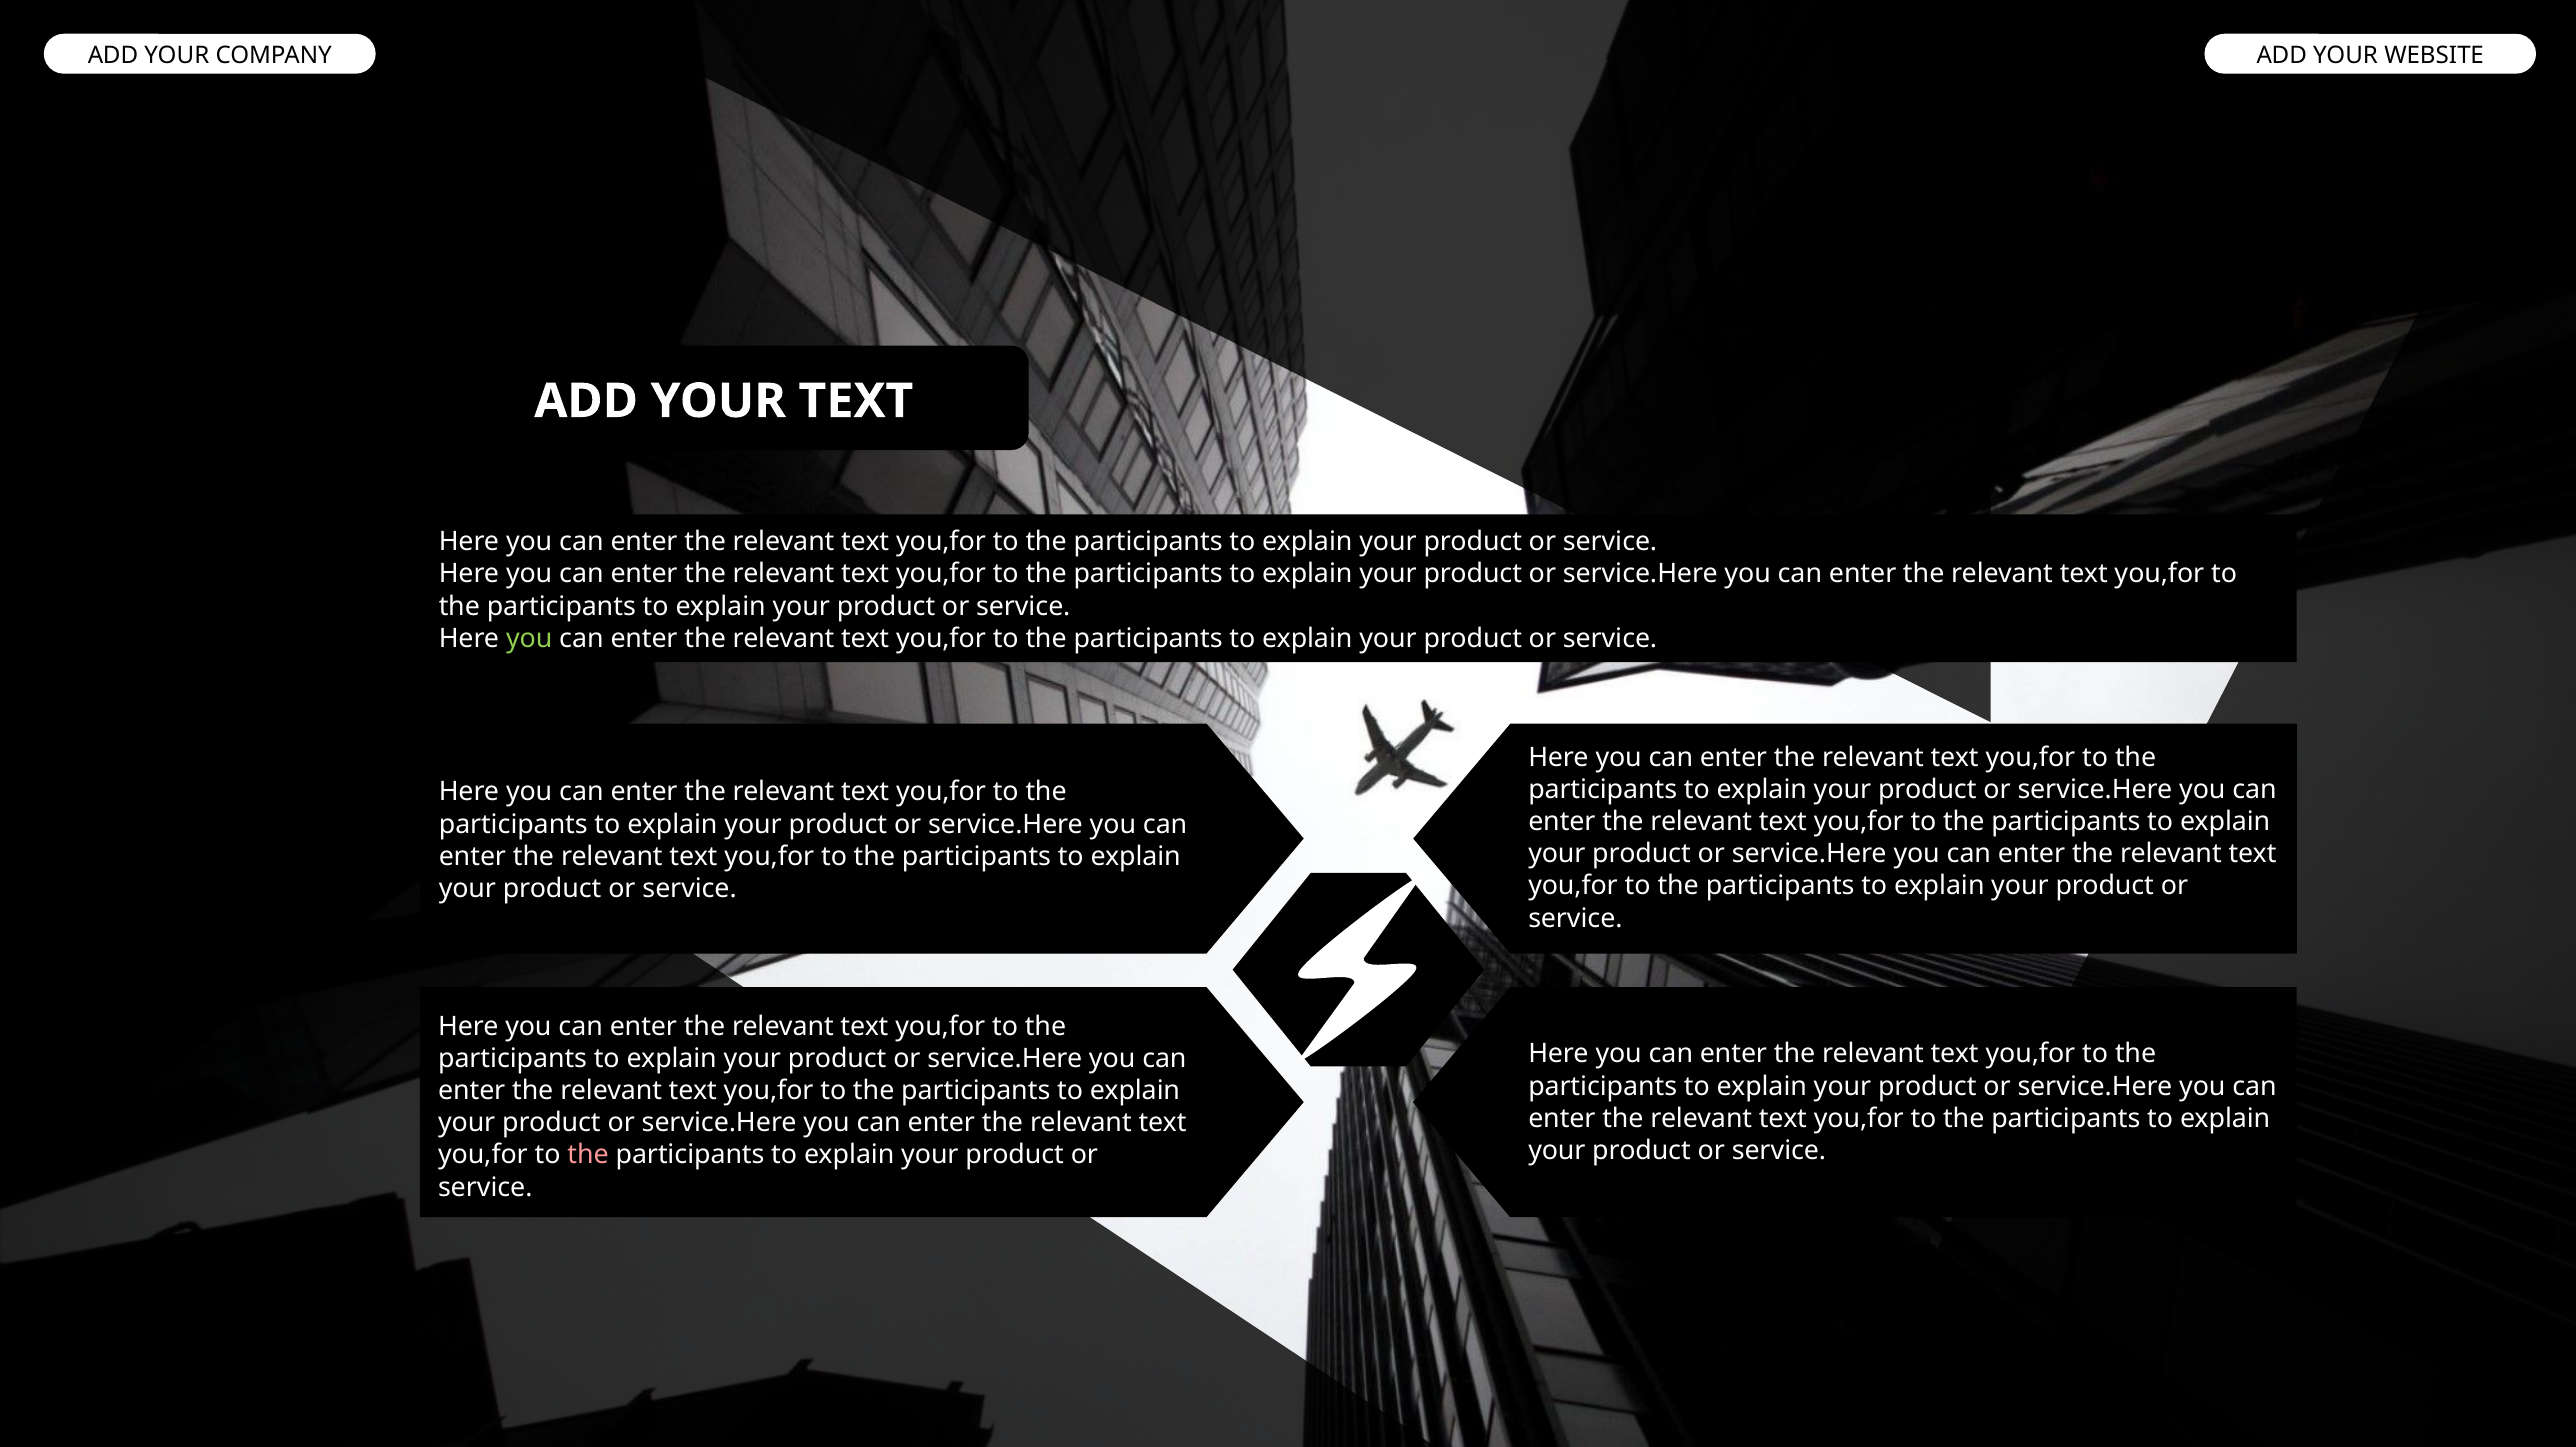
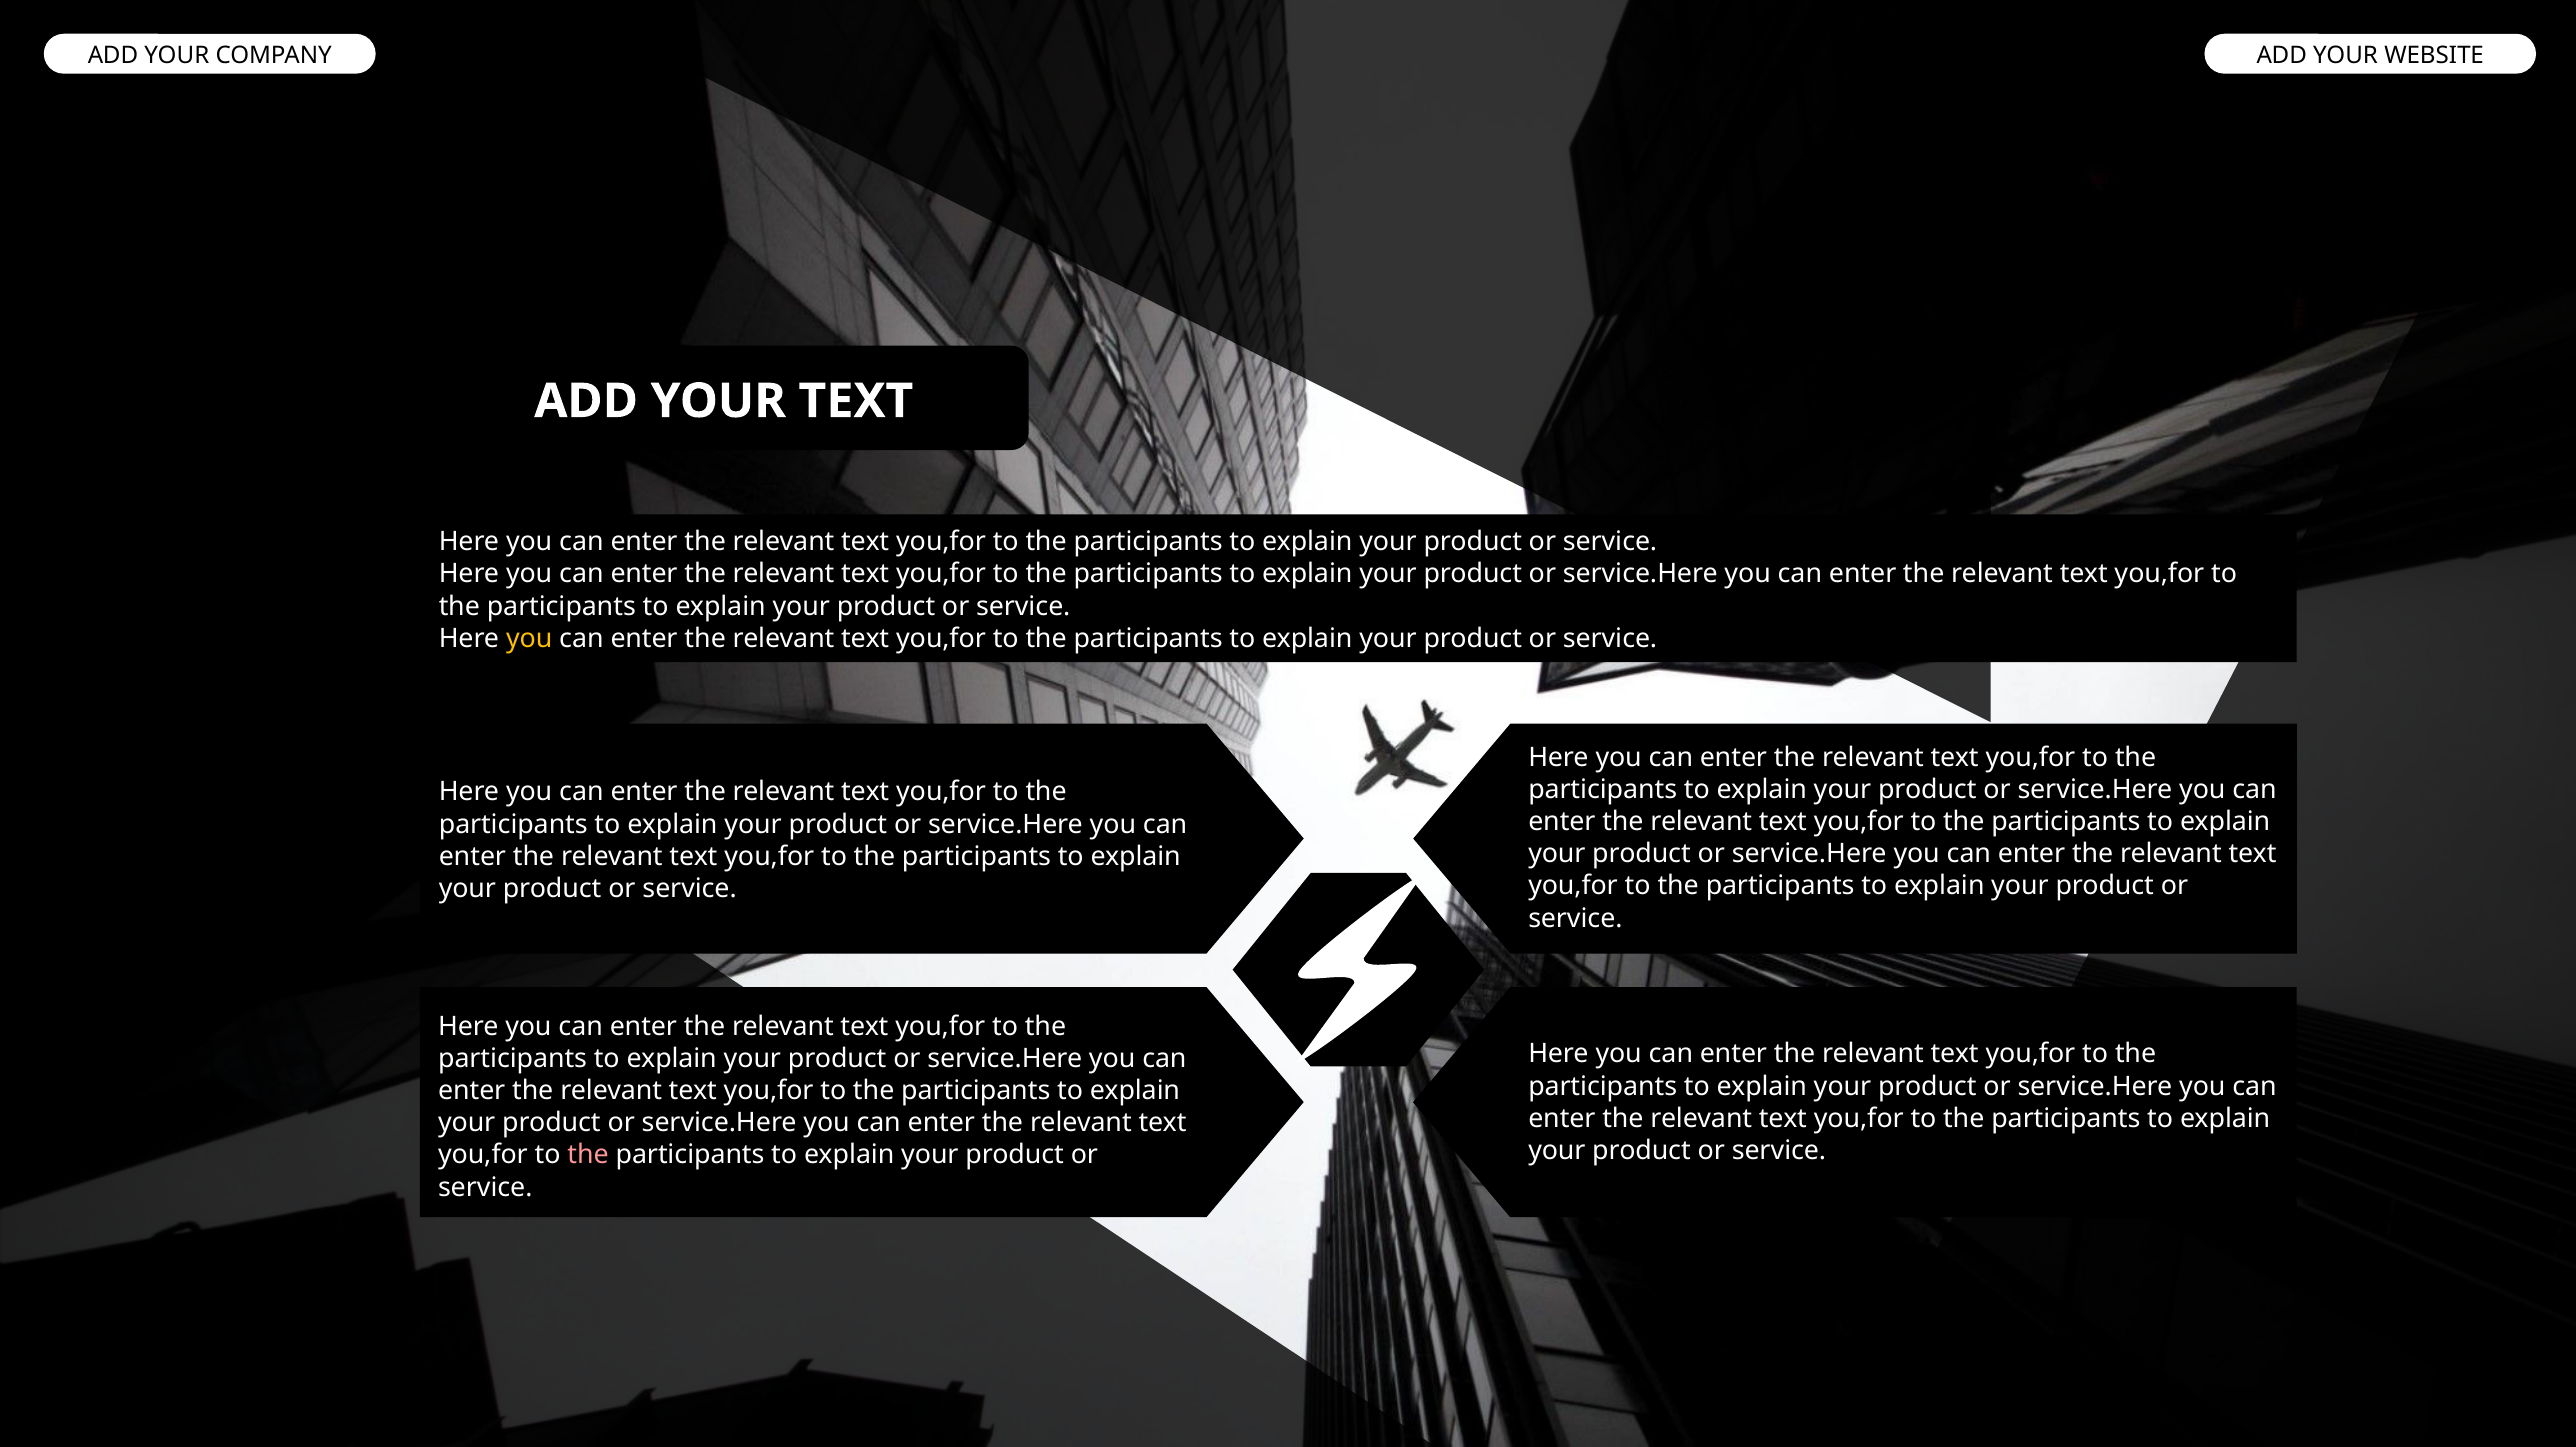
you colour: light green -> yellow (529, 638)
